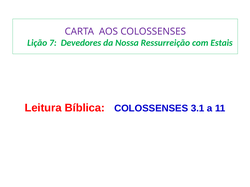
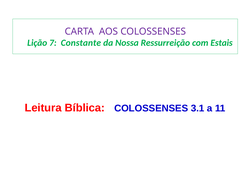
Devedores: Devedores -> Constante (81, 43)
